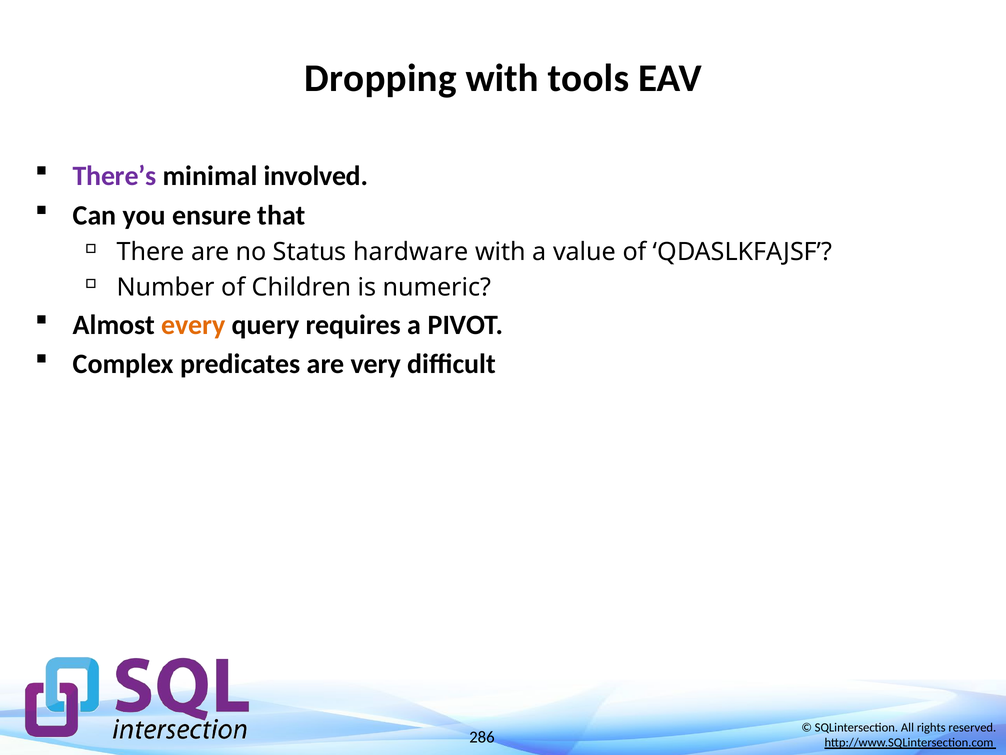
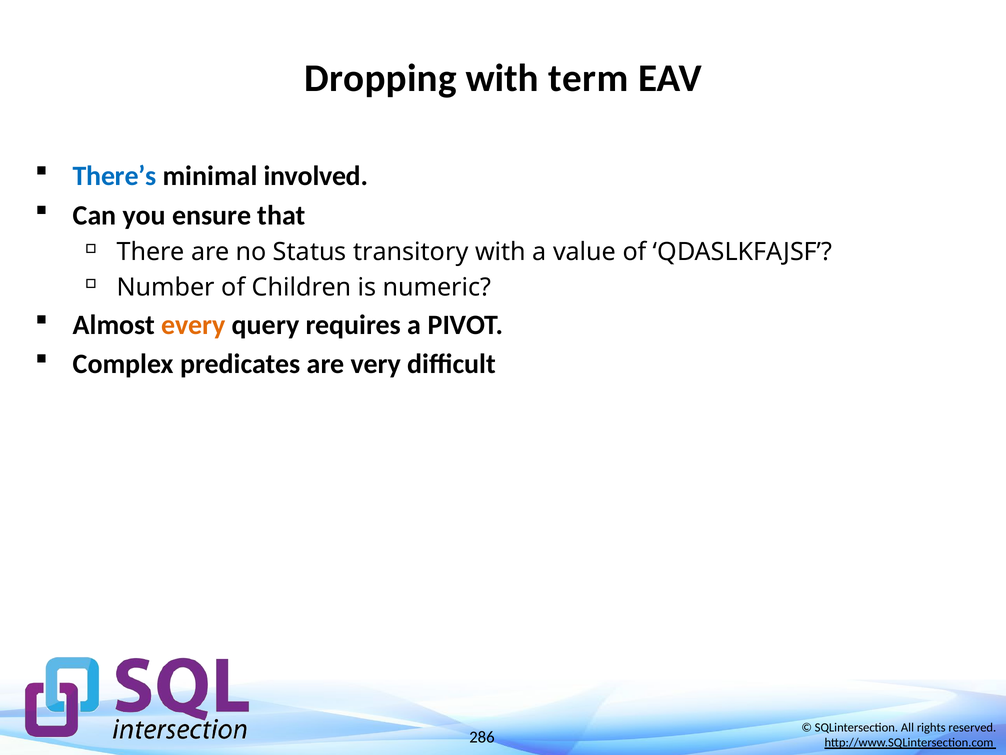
tools: tools -> term (588, 78)
There’s colour: purple -> blue (115, 176)
hardware: hardware -> transitory (411, 252)
